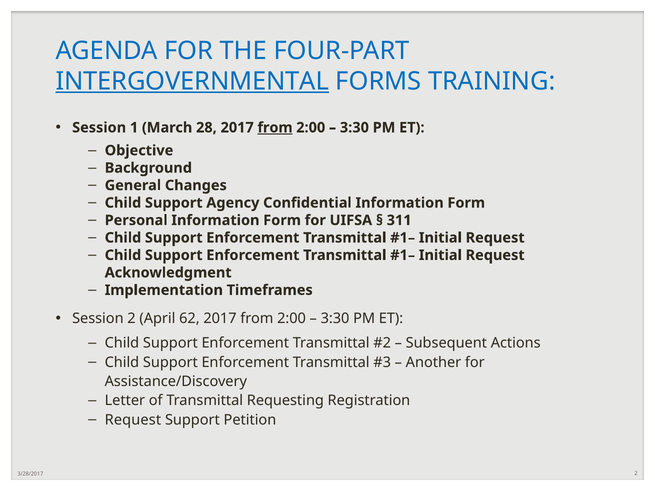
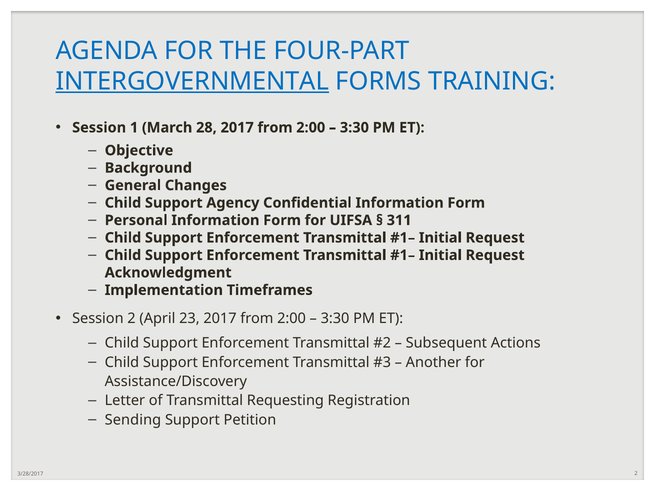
from underline: present -> none (275, 128)
62: 62 -> 23 (189, 319)
Request: Request -> Sending (133, 420)
